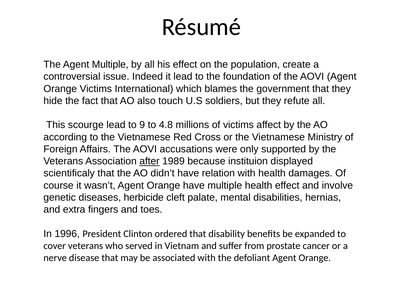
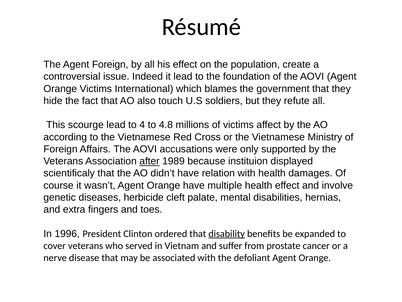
Agent Multiple: Multiple -> Foreign (110, 64)
9: 9 -> 4 (142, 125)
disability underline: none -> present (227, 233)
